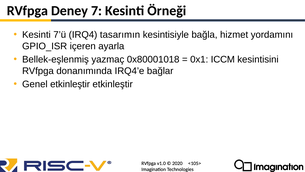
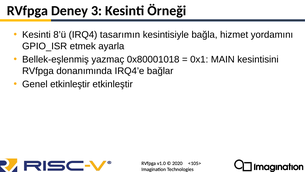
7: 7 -> 3 (97, 11)
7’ü: 7’ü -> 8’ü (60, 35)
içeren: içeren -> etmek (83, 46)
ICCM: ICCM -> MAIN (223, 59)
